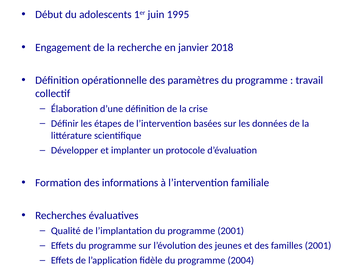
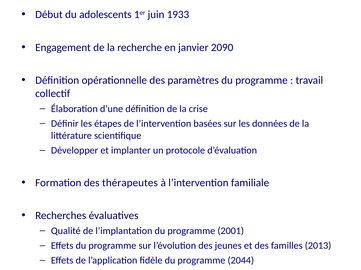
1995: 1995 -> 1933 (178, 15)
2018: 2018 -> 2090 (222, 48)
informations: informations -> thérapeutes (130, 183)
familles 2001: 2001 -> 2013 (318, 246)
2004: 2004 -> 2044 (241, 261)
